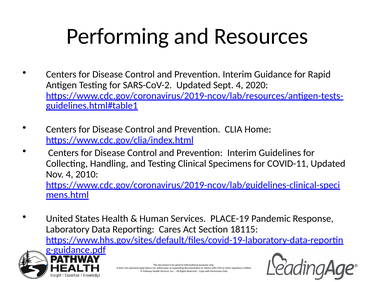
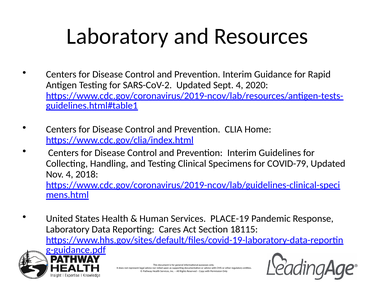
Performing: Performing -> Laboratory (118, 36)
COVID-11: COVID-11 -> COVID-79 (288, 163)
2010: 2010 -> 2018 (87, 174)
